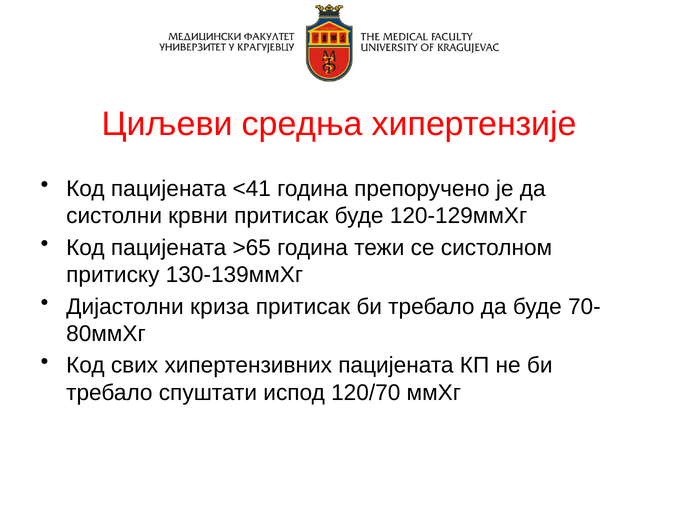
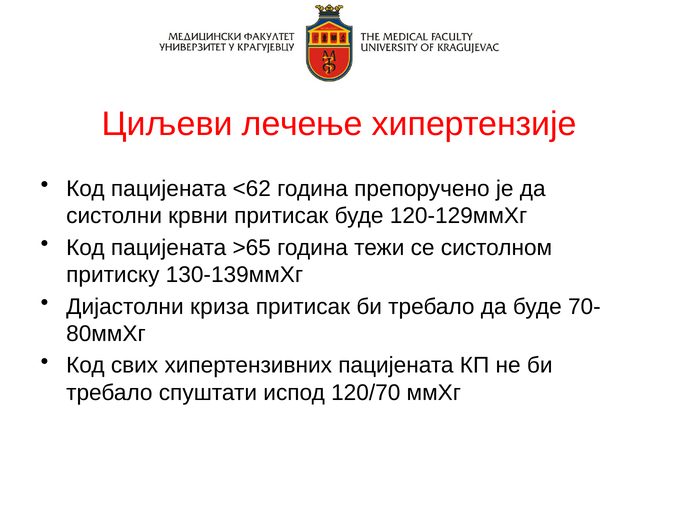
средња: средња -> лечење (302, 124)
<41: <41 -> <62 (252, 188)
